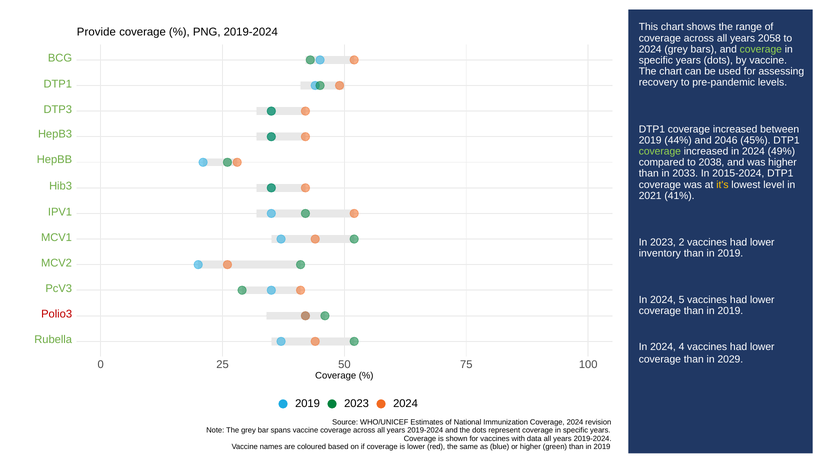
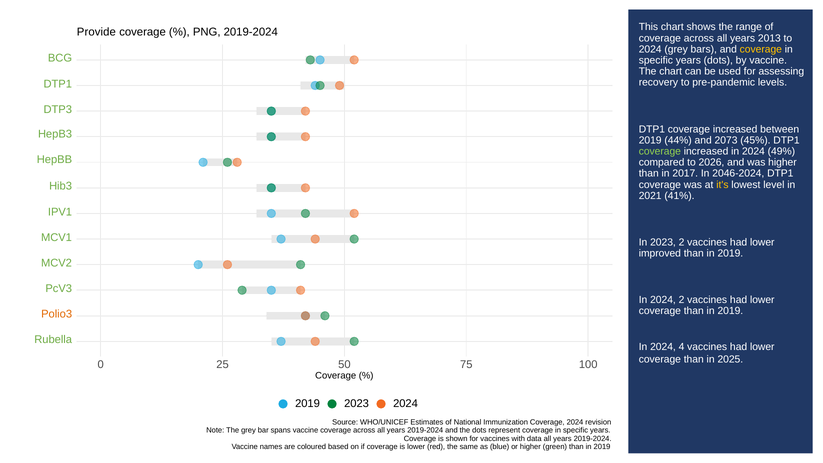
2058: 2058 -> 2013 (769, 38)
coverage colour: light green -> yellow (761, 49)
2046: 2046 -> 2073 (726, 140)
2038: 2038 -> 2026 (711, 162)
2033: 2033 -> 2017 (685, 174)
2015-2024: 2015-2024 -> 2046-2024 (738, 174)
inventory: inventory -> improved (660, 253)
2024 5: 5 -> 2 (682, 300)
Polio3 colour: red -> orange (57, 314)
2029: 2029 -> 2025 (730, 359)
